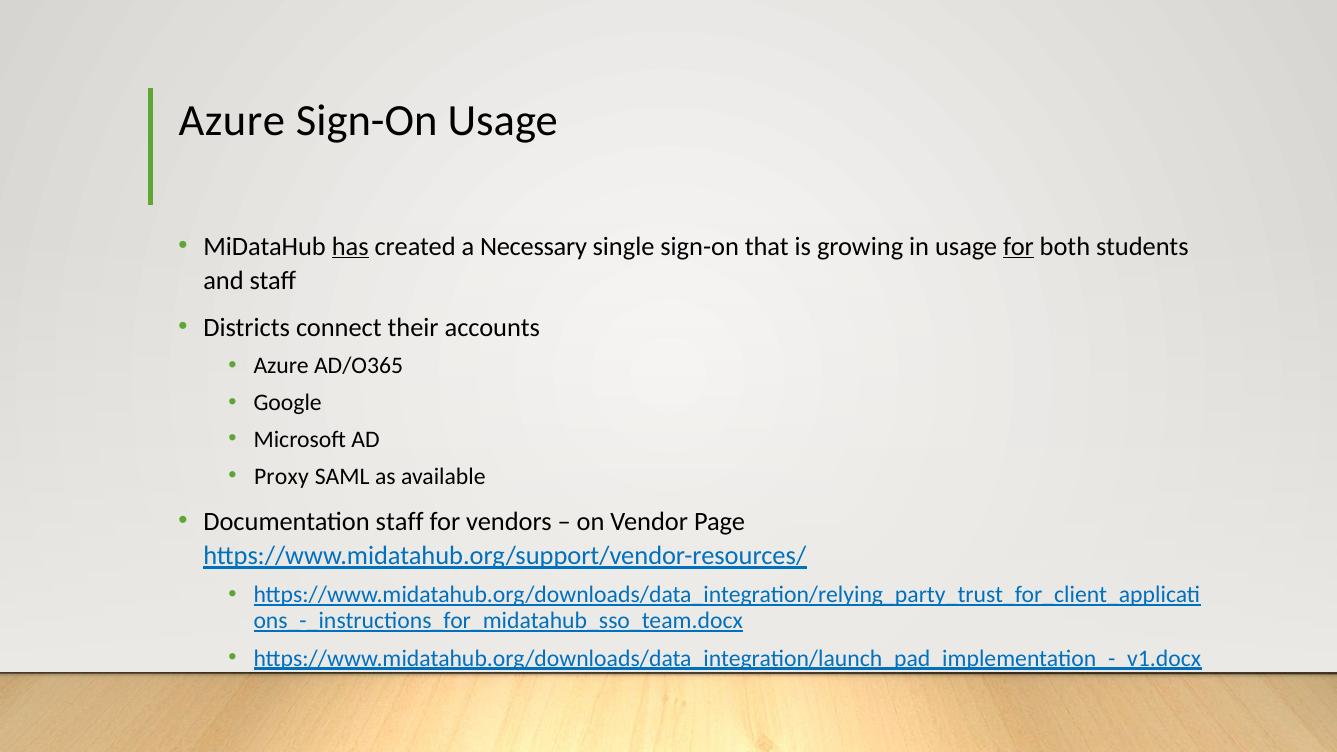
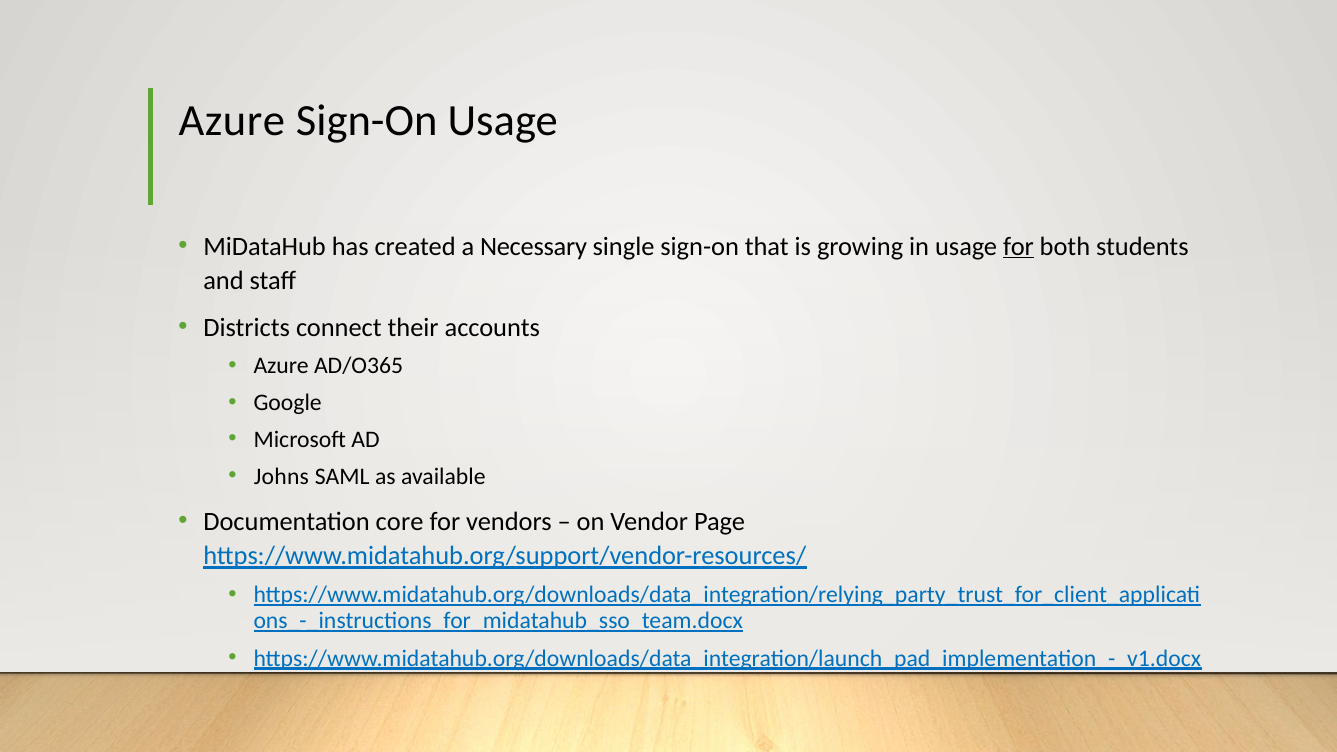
has underline: present -> none (350, 246)
Proxy: Proxy -> Johns (281, 476)
Documentation staff: staff -> core (400, 522)
